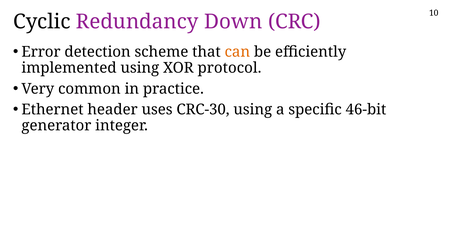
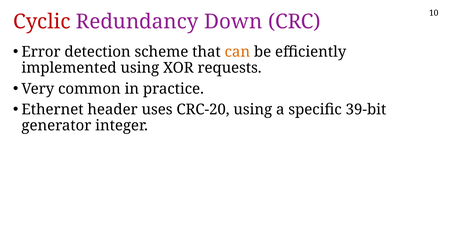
Cyclic colour: black -> red (42, 22)
protocol: protocol -> requests (230, 68)
CRC-30: CRC-30 -> CRC-20 (203, 110)
46-bit: 46-bit -> 39-bit (366, 110)
